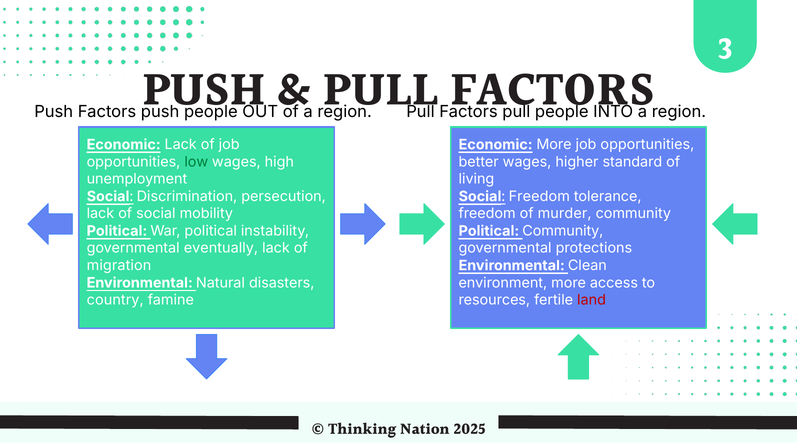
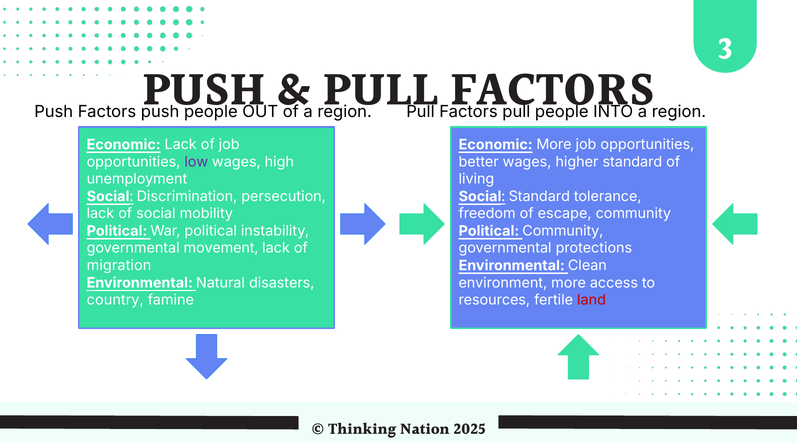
low colour: green -> purple (196, 162)
Social Freedom: Freedom -> Standard (539, 197)
murder: murder -> escape (565, 214)
eventually: eventually -> movement (221, 248)
